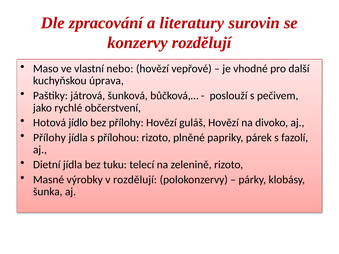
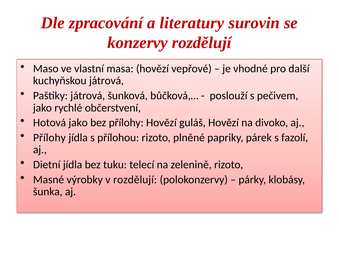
nebo: nebo -> masa (120, 69)
kuchyňskou úprava: úprava -> játrová (106, 81)
Hotová jídlo: jídlo -> jako (78, 123)
